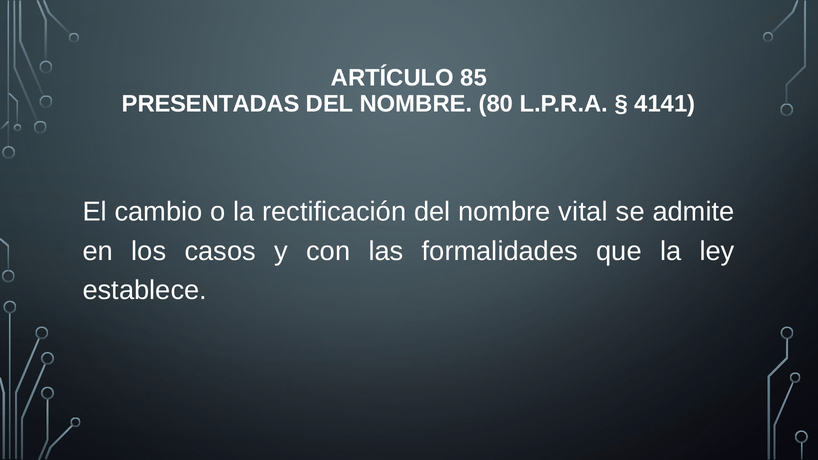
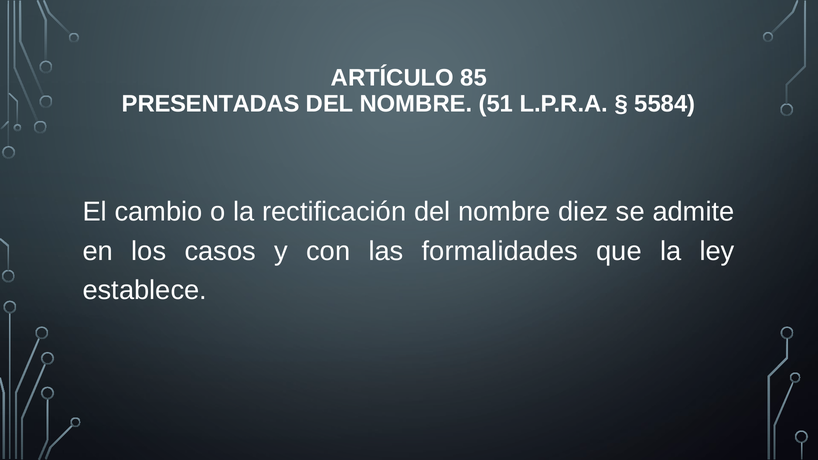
80: 80 -> 51 (496, 104)
4141: 4141 -> 5584 (665, 104)
vital: vital -> diez (583, 212)
